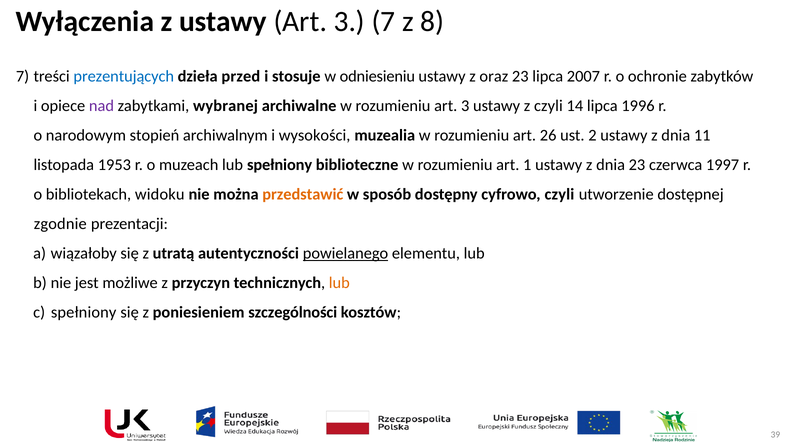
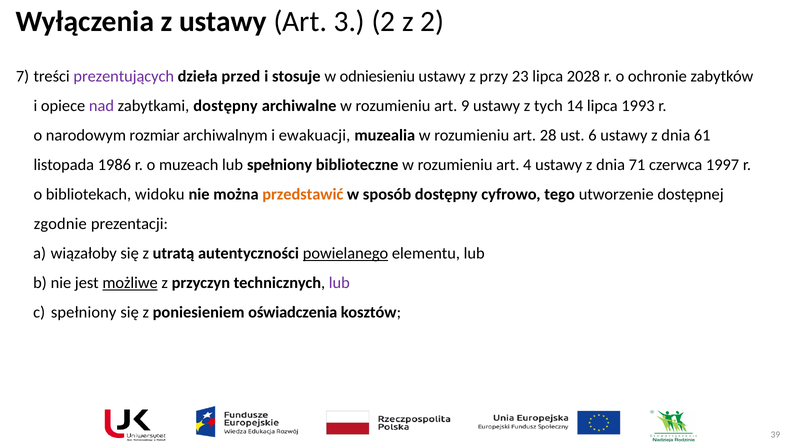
3 7: 7 -> 2 (383, 22)
z 8: 8 -> 2 (432, 22)
prezentujących colour: blue -> purple (124, 76)
oraz: oraz -> przy (494, 76)
2007: 2007 -> 2028 (583, 76)
zabytkami wybranej: wybranej -> dostępny (226, 106)
rozumieniu art 3: 3 -> 9 (465, 106)
z czyli: czyli -> tych (548, 106)
1996: 1996 -> 1993 (638, 106)
stopień: stopień -> rozmiar (155, 135)
wysokości: wysokości -> ewakuacji (315, 135)
26: 26 -> 28 (548, 135)
2: 2 -> 6 (592, 135)
11: 11 -> 61 (702, 135)
1953: 1953 -> 1986 (114, 165)
1: 1 -> 4 (527, 165)
dnia 23: 23 -> 71 (637, 165)
cyfrowo czyli: czyli -> tego (560, 194)
możliwe underline: none -> present (130, 283)
lub colour: orange -> purple (339, 283)
szczególności: szczególności -> oświadczenia (293, 312)
